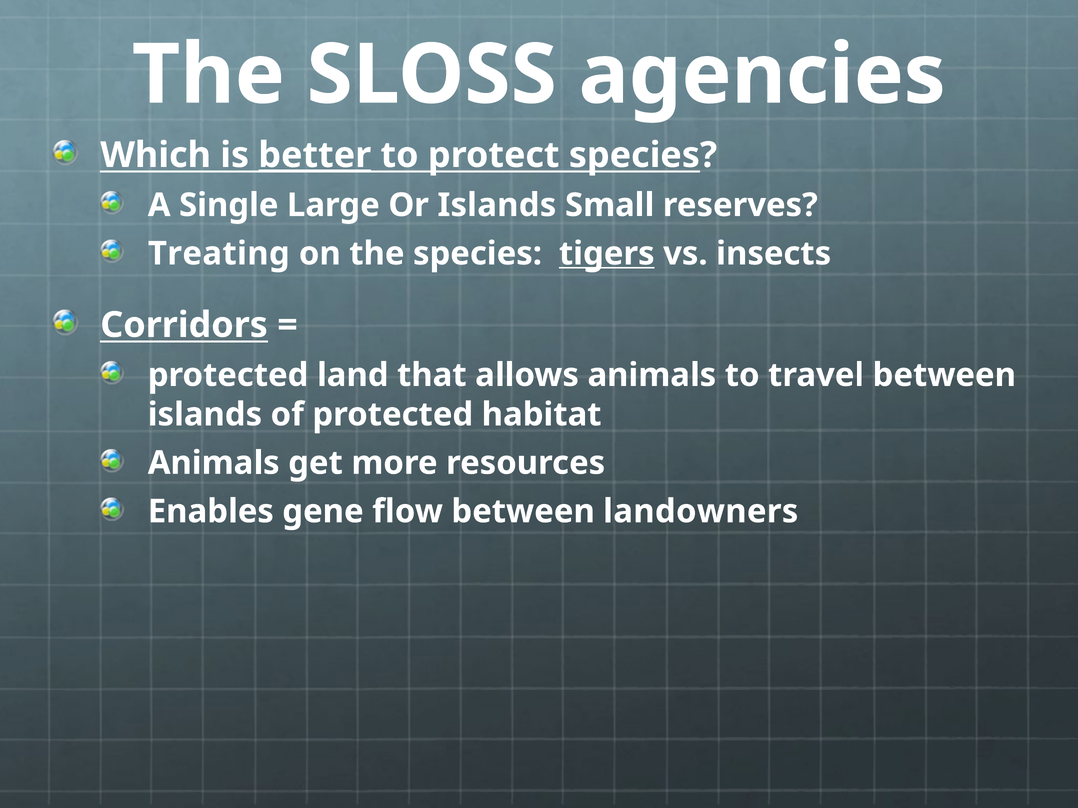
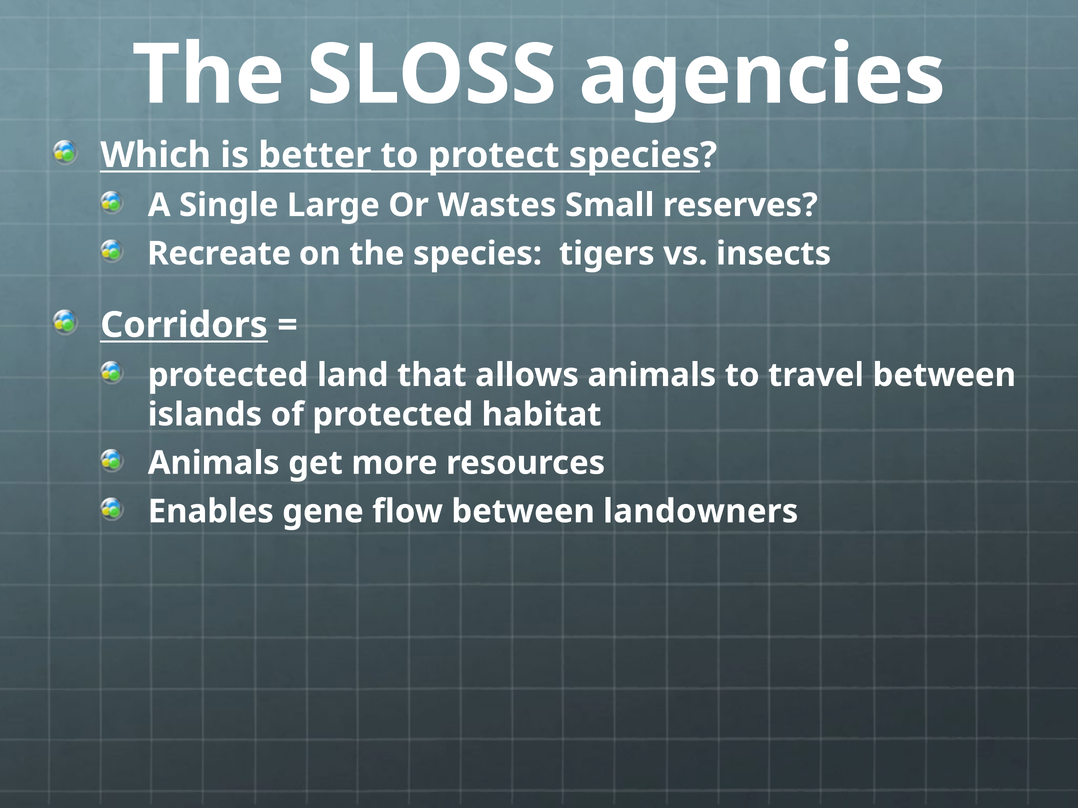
Or Islands: Islands -> Wastes (497, 205)
Treating: Treating -> Recreate (219, 254)
tigers underline: present -> none (607, 254)
